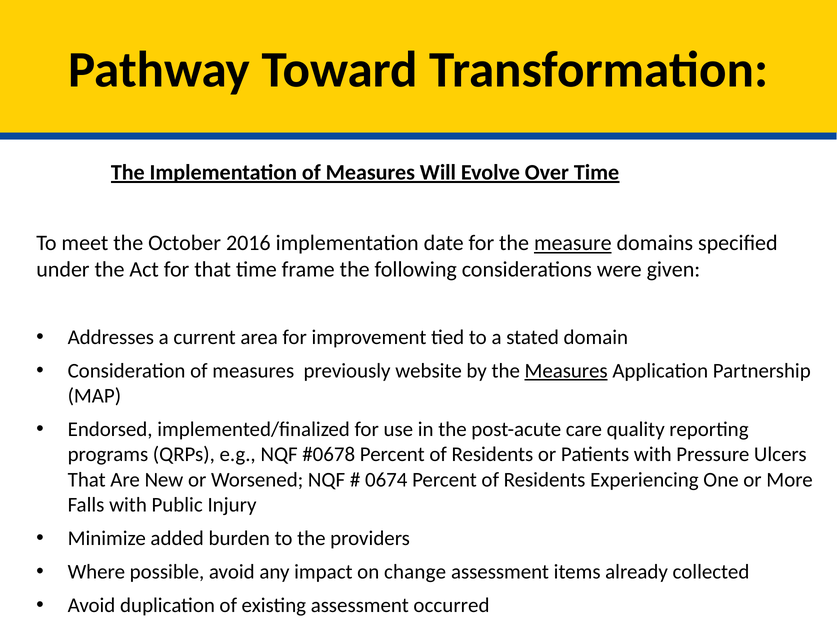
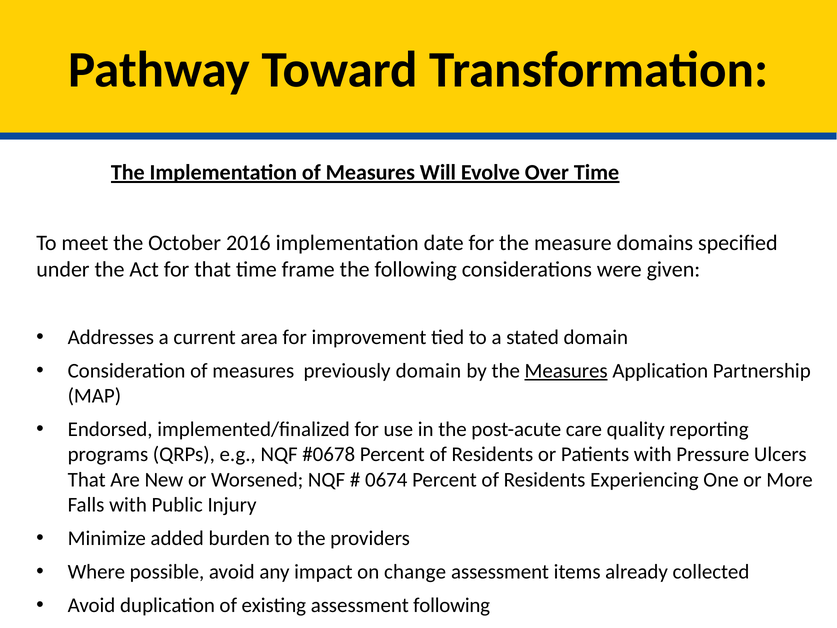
measure underline: present -> none (573, 243)
previously website: website -> domain (428, 371)
assessment occurred: occurred -> following (452, 605)
